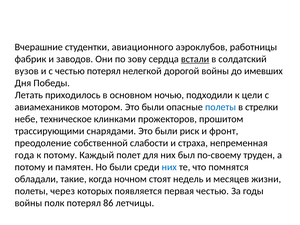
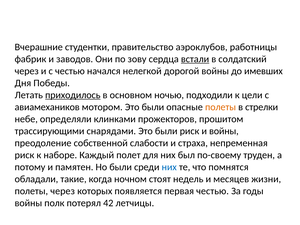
авиационного: авиационного -> правительство (143, 47)
вузов: вузов -> через (27, 71)
честью потерял: потерял -> начался (104, 71)
приходилось underline: none -> present (73, 95)
полеты colour: blue -> orange (221, 107)
техническое: техническое -> определяли (66, 119)
и фронт: фронт -> войны (224, 131)
года: года -> риск (24, 155)
к потому: потому -> наборе (60, 155)
86: 86 -> 42 (108, 203)
